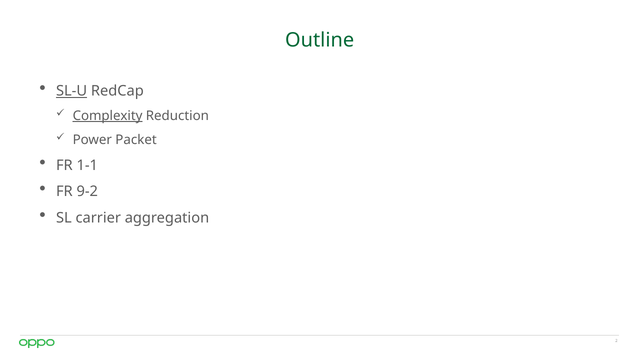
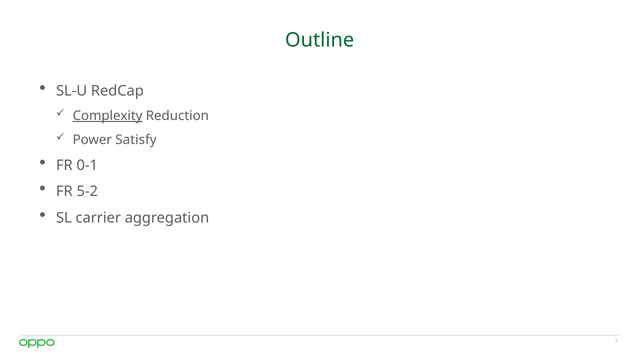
SL-U underline: present -> none (72, 91)
Packet: Packet -> Satisfy (136, 140)
1-1: 1-1 -> 0-1 (87, 165)
9-2: 9-2 -> 5-2 (87, 192)
